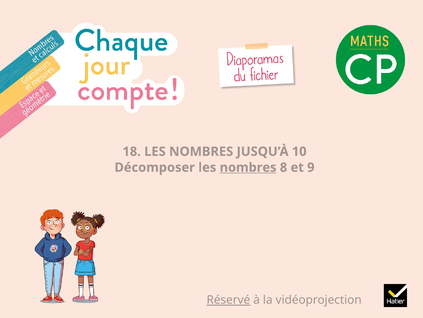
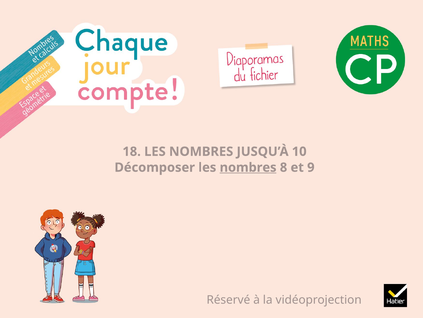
Réservé underline: present -> none (228, 299)
